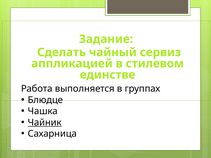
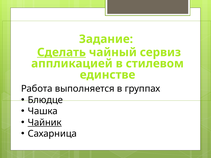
Сделать underline: none -> present (61, 52)
